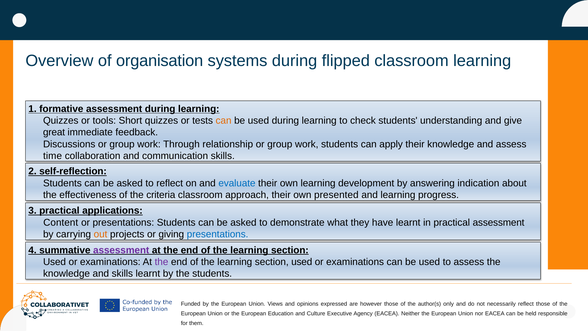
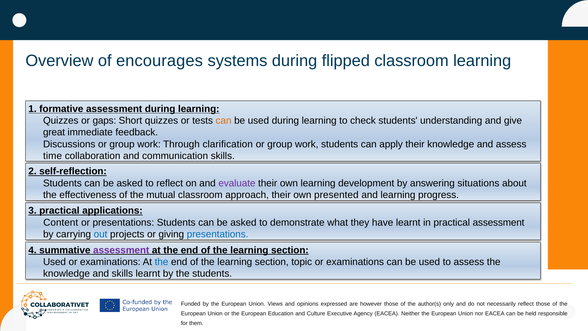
organisation: organisation -> encourages (159, 61)
tools: tools -> gaps (104, 120)
relationship: relationship -> clarification (228, 144)
evaluate colour: blue -> purple (237, 183)
indication: indication -> situations (478, 183)
criteria: criteria -> mutual (161, 195)
out colour: orange -> blue (101, 234)
the colour: purple -> blue (162, 262)
section used: used -> topic (302, 262)
